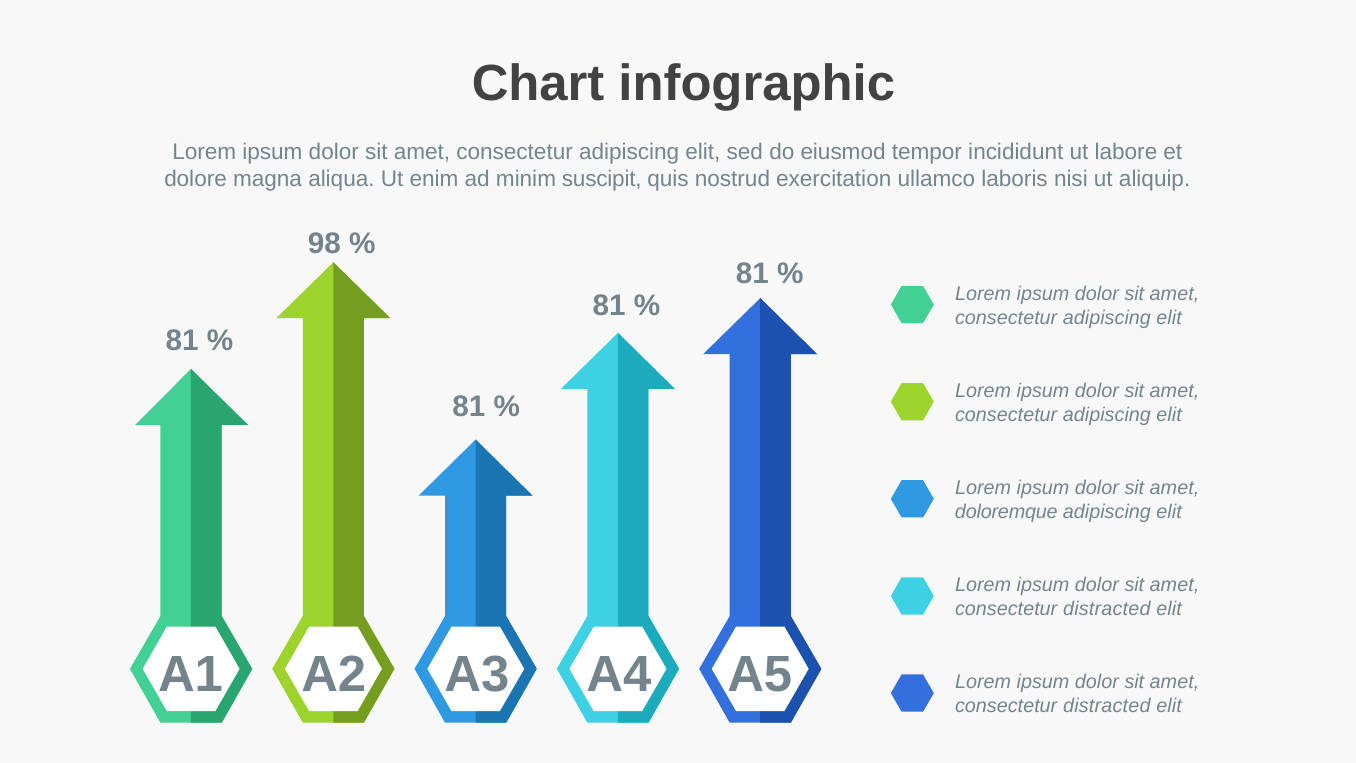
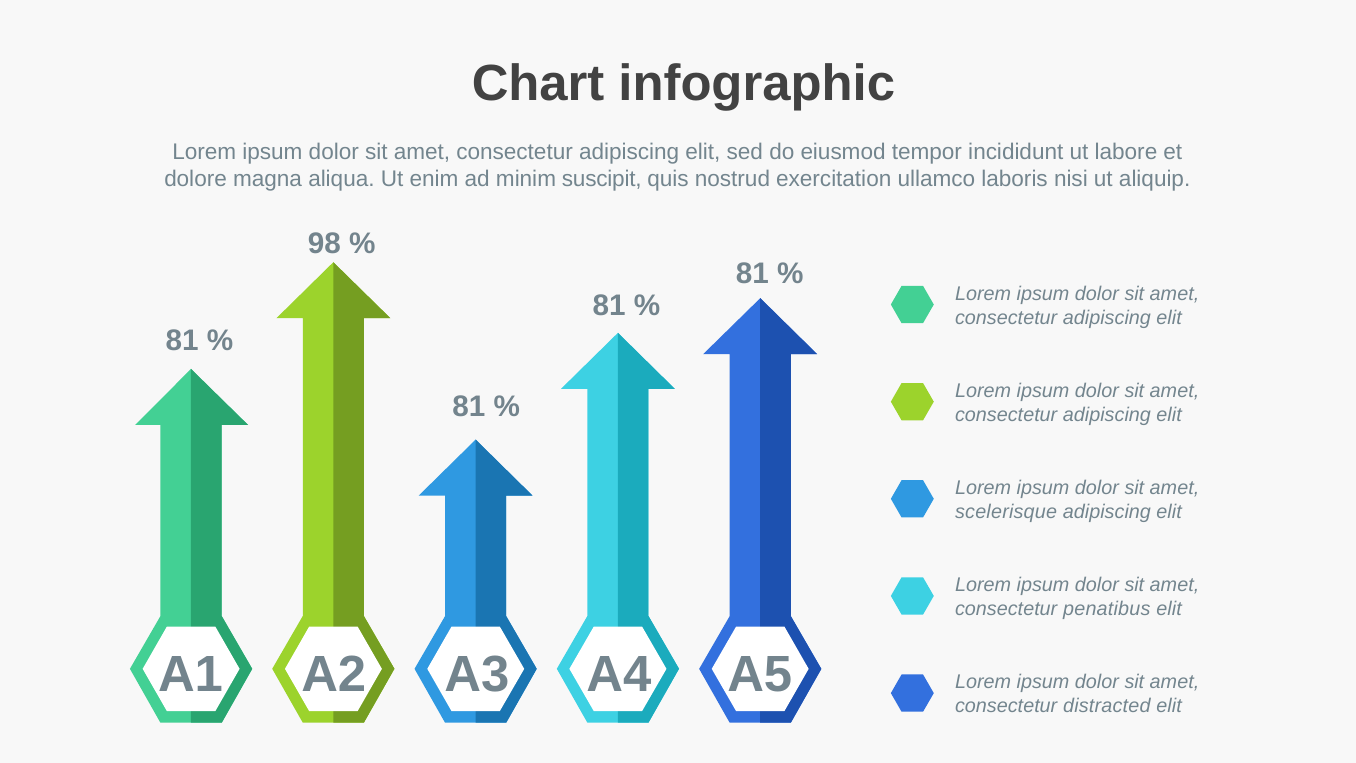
doloremque: doloremque -> scelerisque (1006, 512)
distracted: distracted -> penatibus (1107, 609)
